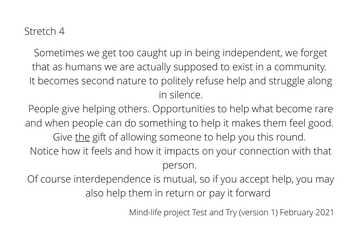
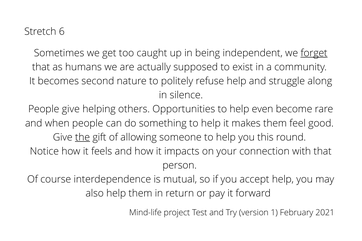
4: 4 -> 6 (62, 32)
forget underline: none -> present (314, 53)
what: what -> even (263, 109)
